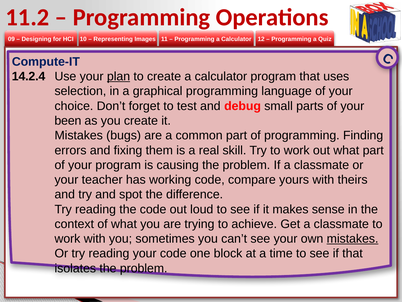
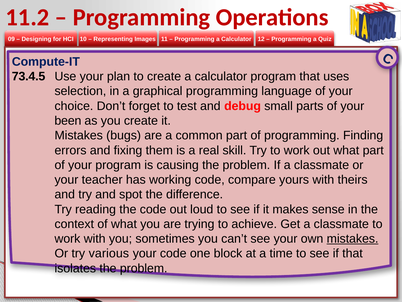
14.2.4: 14.2.4 -> 73.4.5 (29, 76)
plan underline: present -> none (119, 76)
Or try reading: reading -> various (109, 253)
